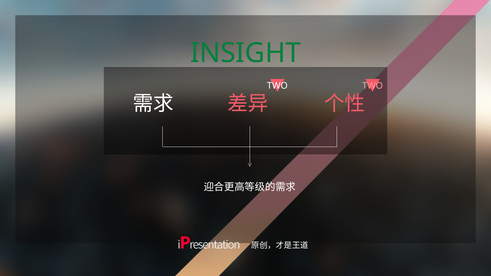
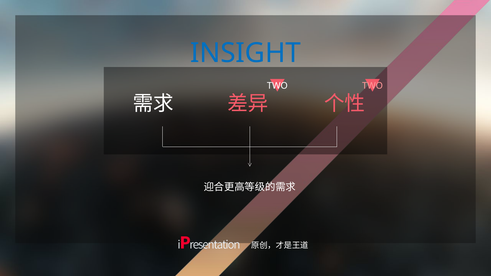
INSIGHT colour: green -> blue (245, 53)
